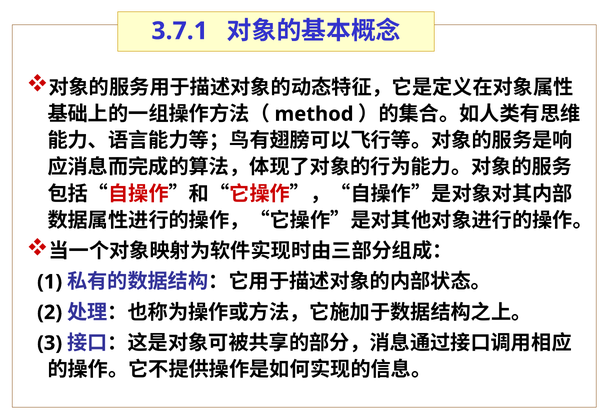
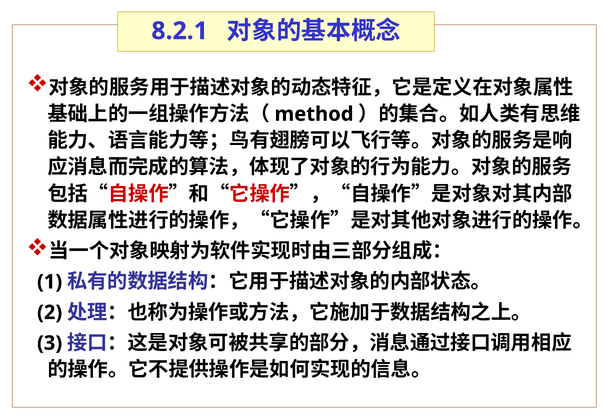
3.7.1: 3.7.1 -> 8.2.1 (180, 31)
